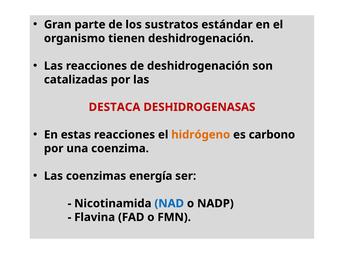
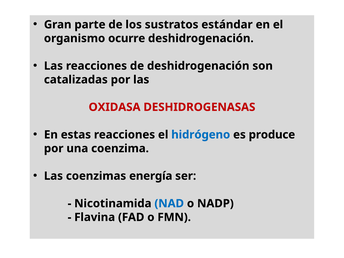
tienen: tienen -> ocurre (127, 38)
DESTACA: DESTACA -> OXIDASA (115, 107)
hidrógeno colour: orange -> blue (201, 135)
carbono: carbono -> produce (272, 135)
